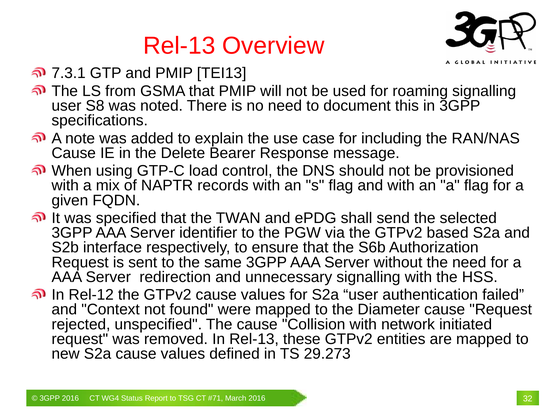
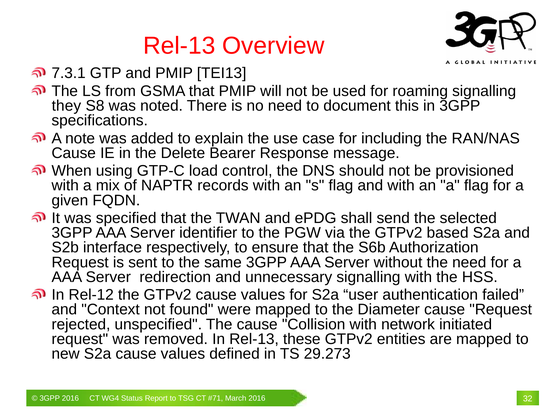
user: user -> they (66, 106)
